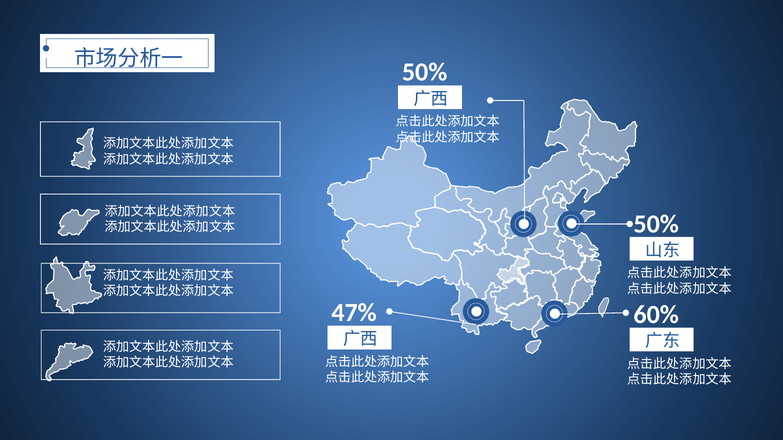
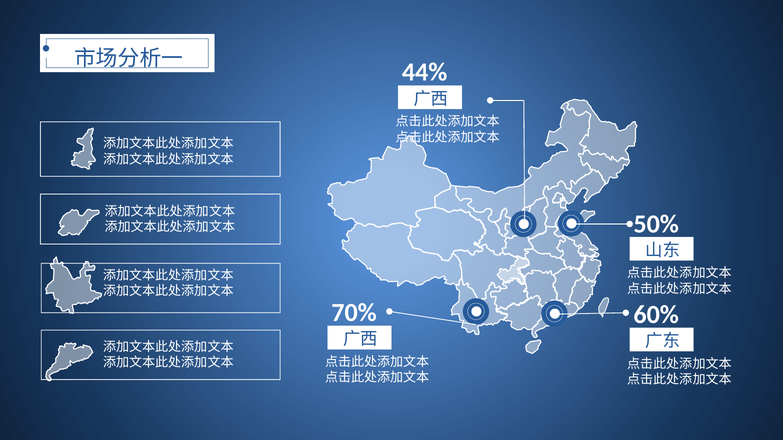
50%: 50% -> 44% (425, 72)
47%: 47% -> 70% (354, 313)
